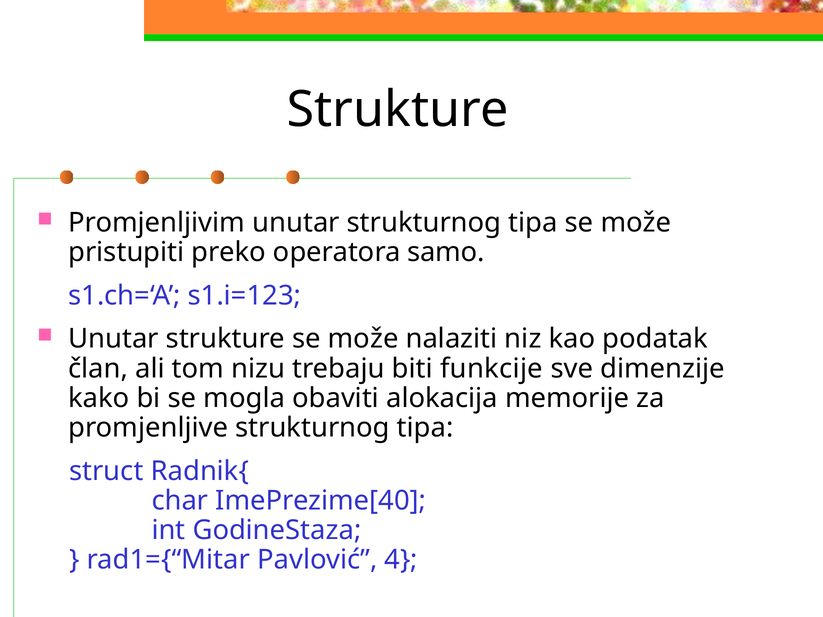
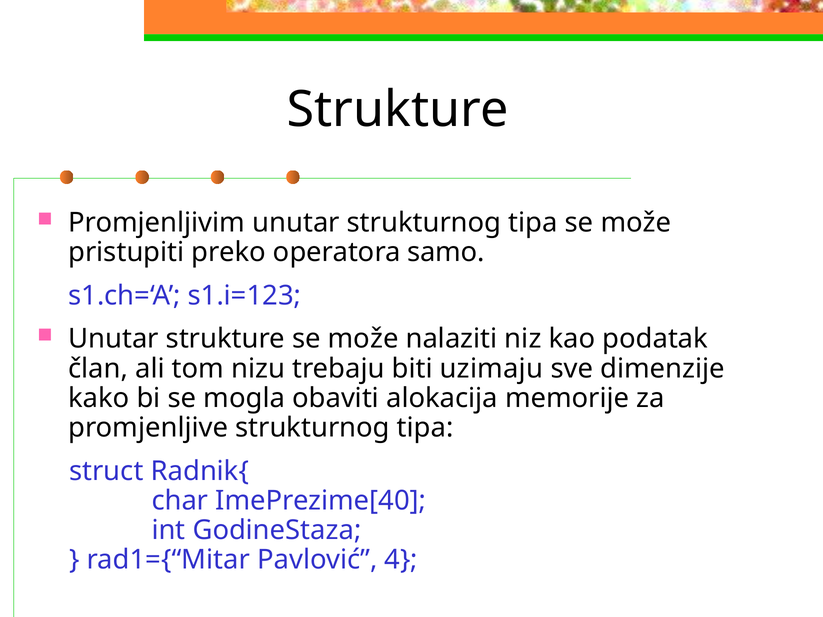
funkcije: funkcije -> uzimaju (491, 369)
